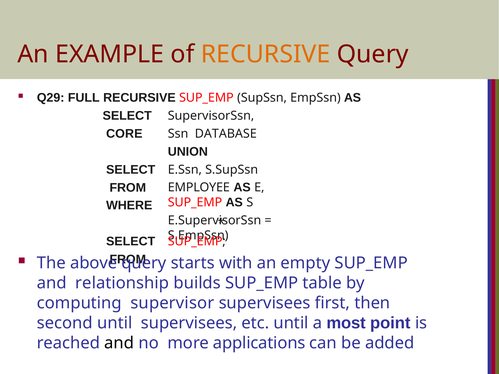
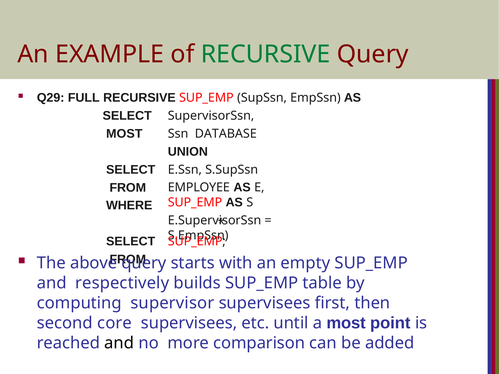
RECURSIVE colour: orange -> green (265, 54)
CORE: CORE -> MOST (124, 134)
relationship: relationship -> respectively (122, 283)
second until: until -> core (115, 323)
applications: applications -> comparison (259, 343)
